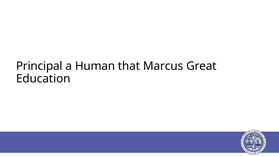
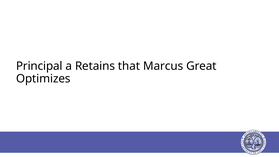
Human: Human -> Retains (95, 66)
Education: Education -> Optimizes (43, 79)
